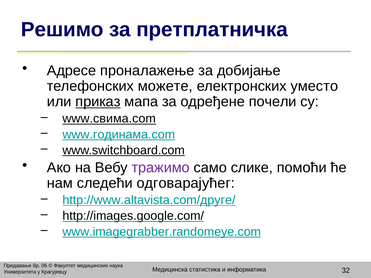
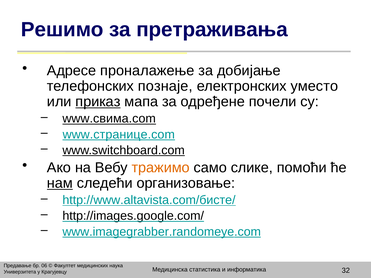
претплатничка: претплатничка -> претраживања (212, 30)
можете: можете -> познаје (165, 86)
www.годинама.com: www.годинама.com -> www.странице.com (119, 135)
тражимо colour: purple -> orange (161, 168)
нам underline: none -> present (60, 183)
одговарајућег: одговарајућег -> организовање (186, 183)
http://www.altavista.com/друге/: http://www.altavista.com/друге/ -> http://www.altavista.com/бисте/ (149, 200)
